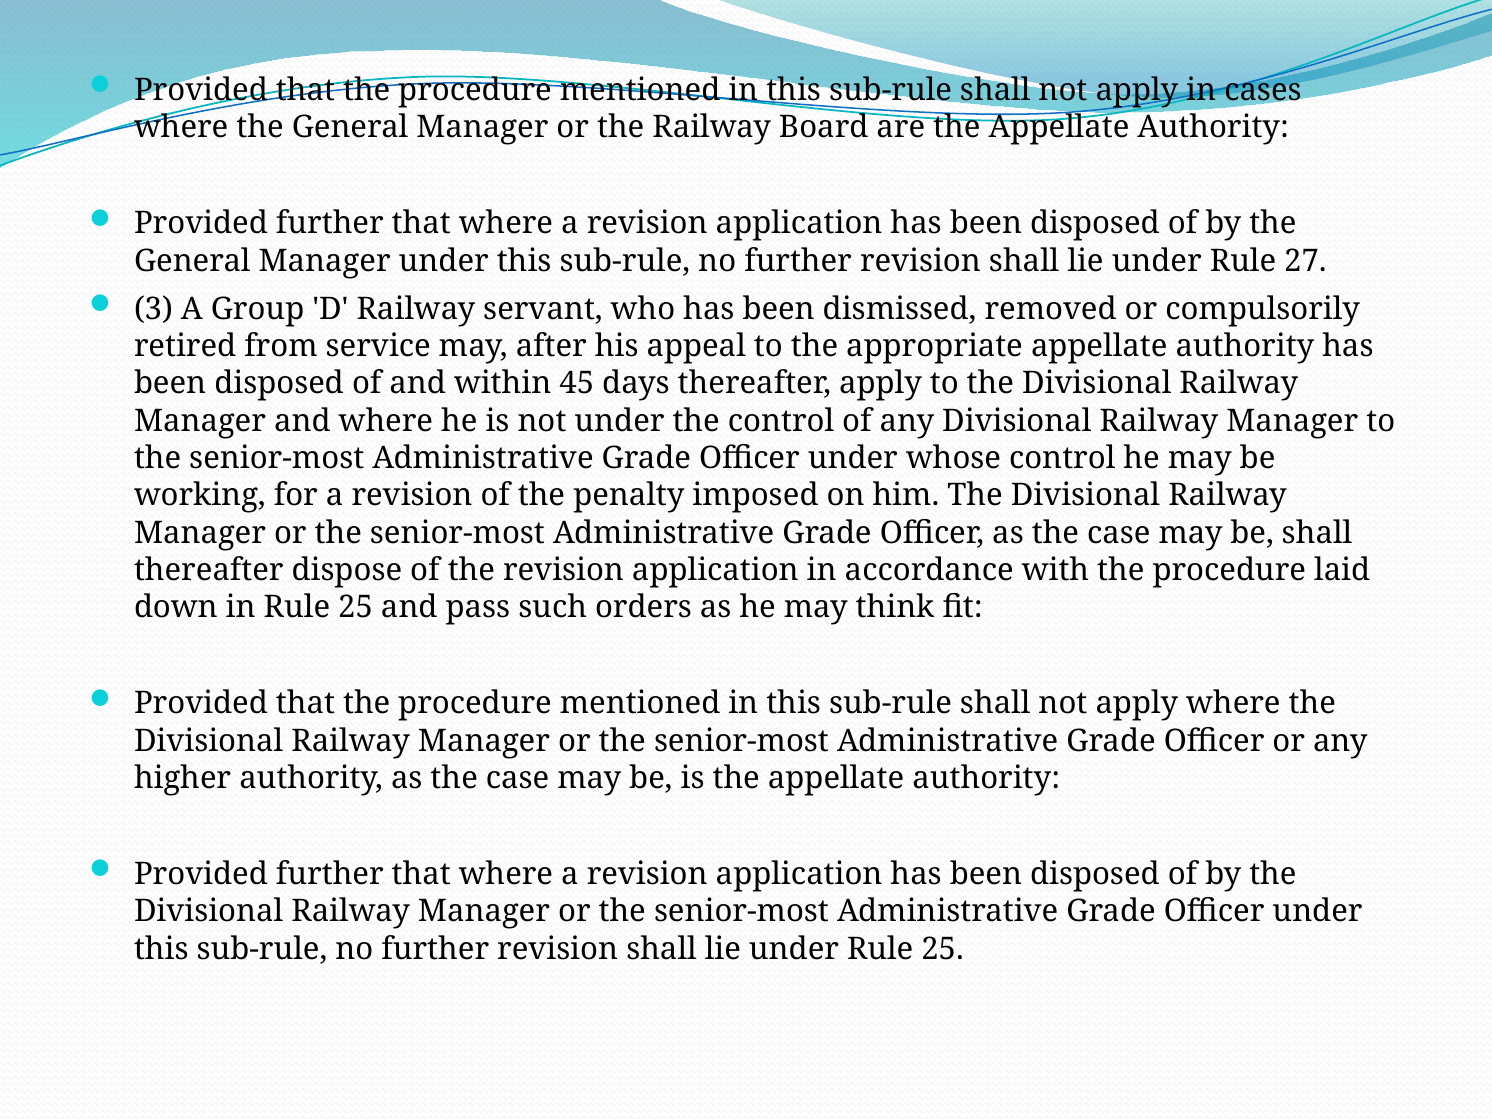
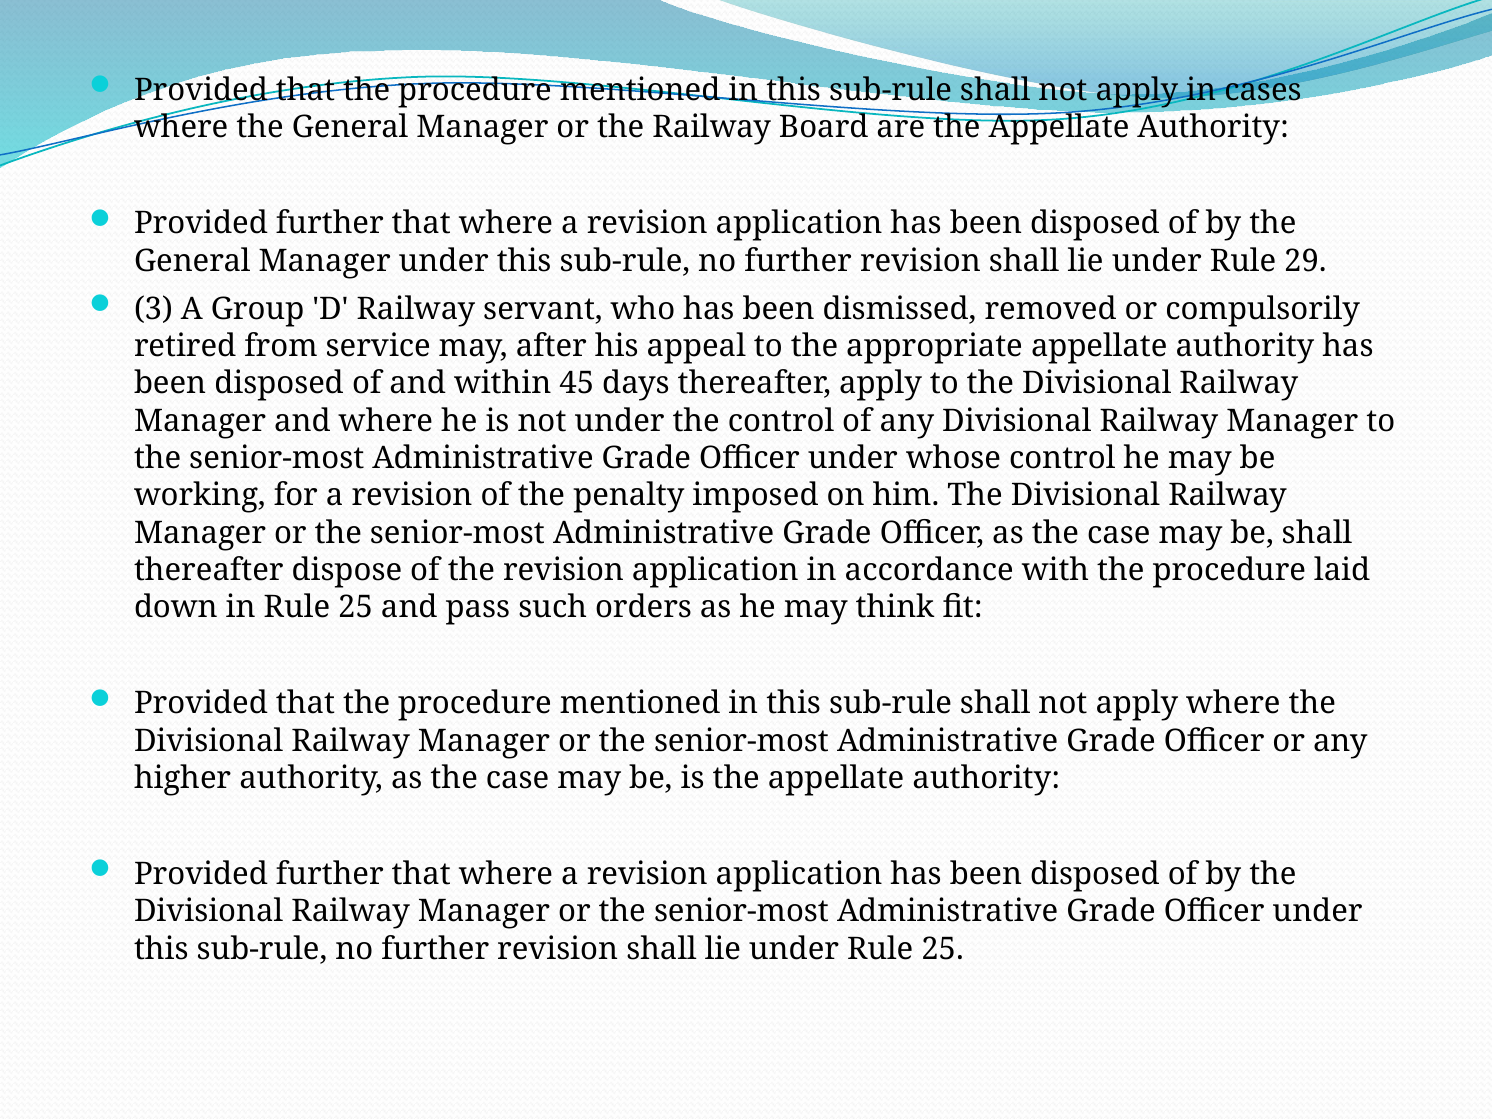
27: 27 -> 29 (1305, 261)
